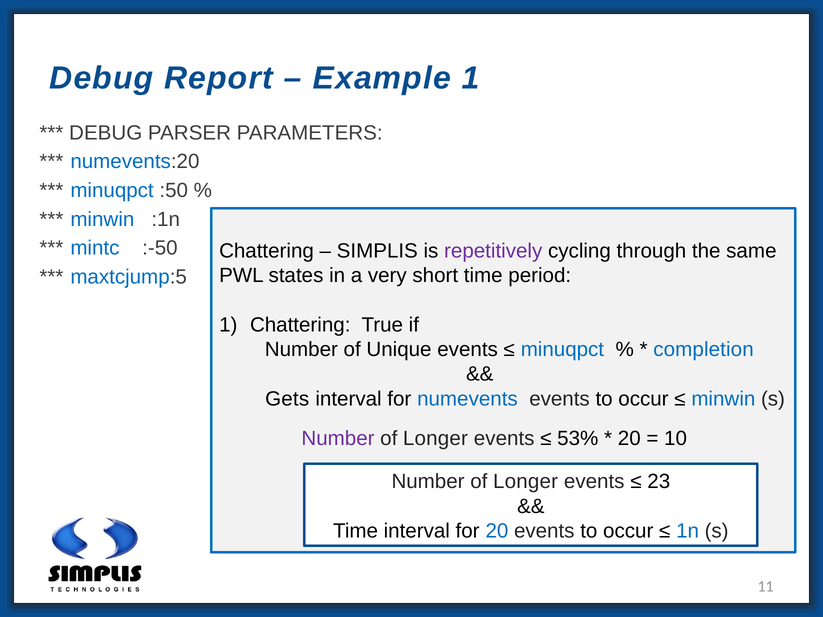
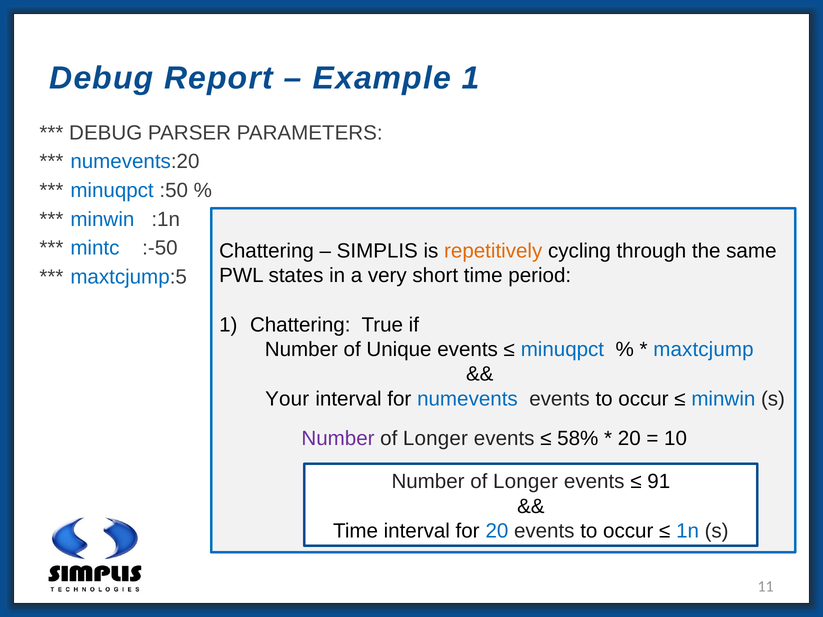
repetitively colour: purple -> orange (493, 251)
completion: completion -> maxtcjump (703, 350)
Gets: Gets -> Your (287, 399)
53%: 53% -> 58% (578, 439)
23: 23 -> 91 (659, 482)
